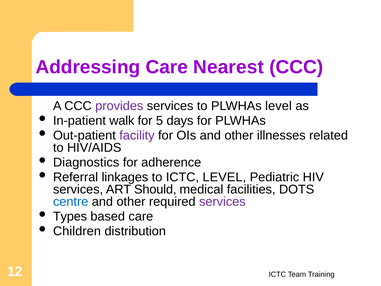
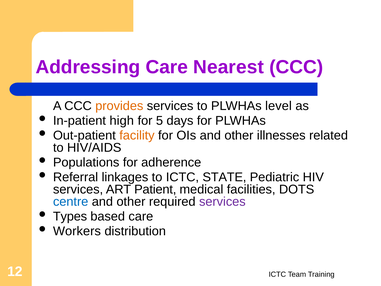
provides colour: purple -> orange (119, 106)
walk: walk -> high (122, 121)
facility colour: purple -> orange (137, 135)
Diagnostics: Diagnostics -> Populations (86, 162)
ICTC LEVEL: LEVEL -> STATE (224, 177)
Should: Should -> Patient (155, 189)
Children: Children -> Workers (77, 231)
